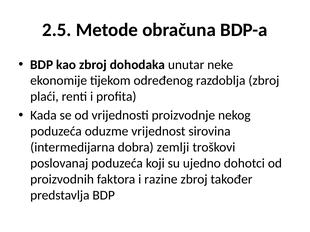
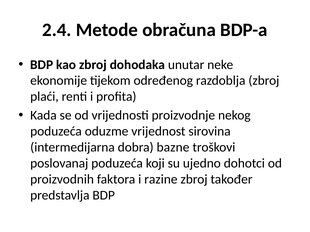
2.5: 2.5 -> 2.4 (57, 30)
zemlji: zemlji -> bazne (173, 148)
